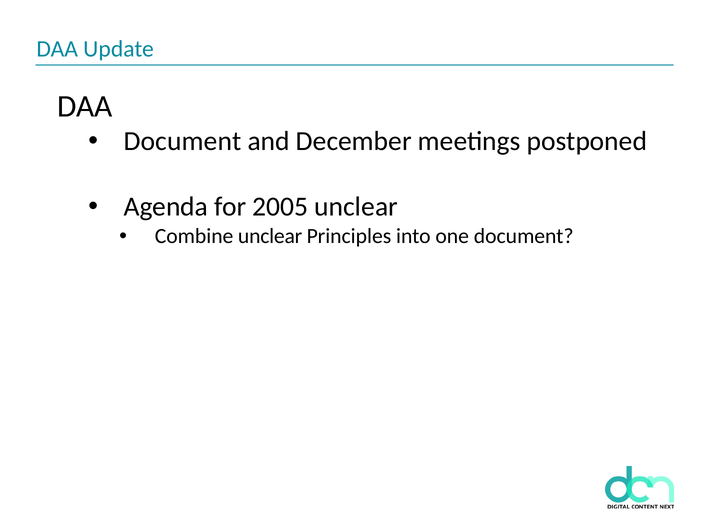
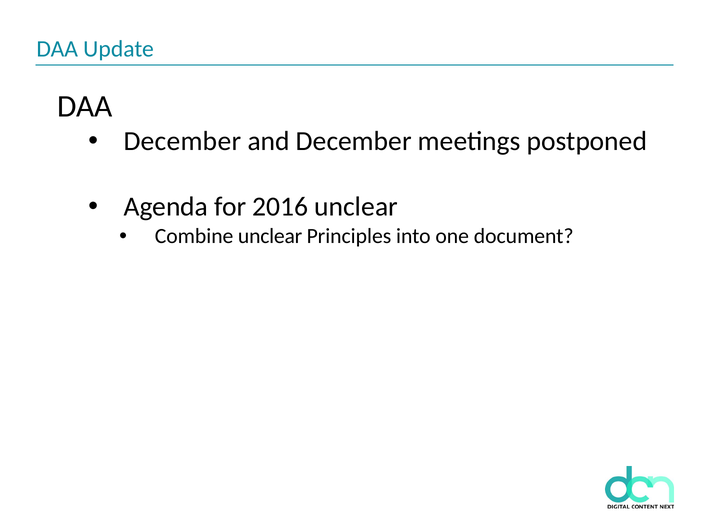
Document: Document -> December (183, 142)
2005: 2005 -> 2016 (280, 207)
